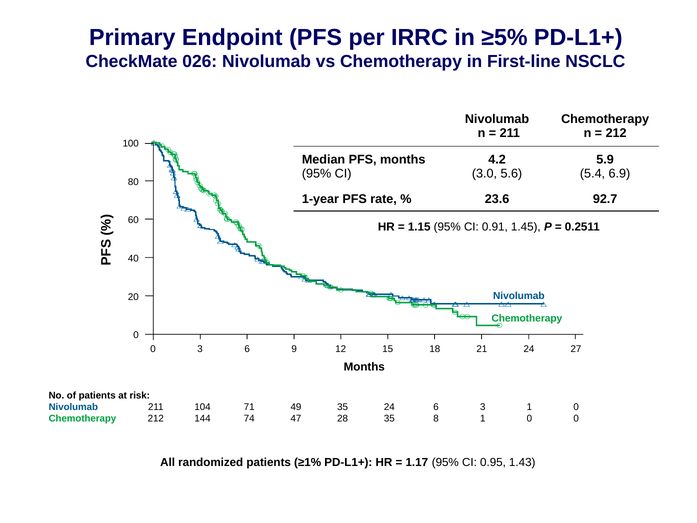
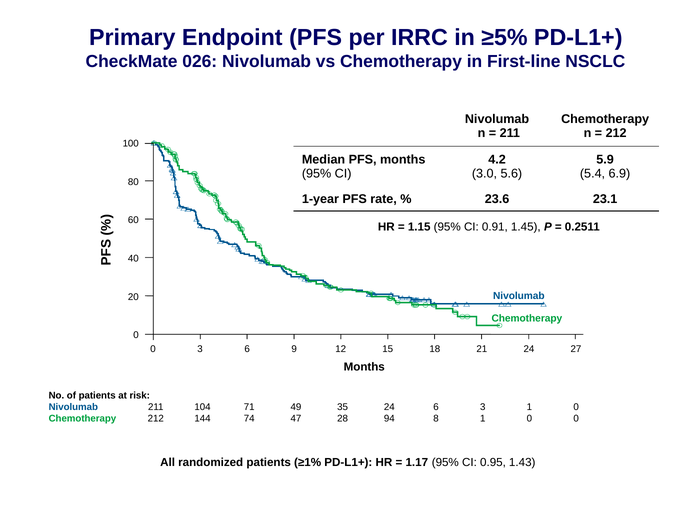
92.7: 92.7 -> 23.1 (605, 199)
28 35: 35 -> 94 (389, 419)
